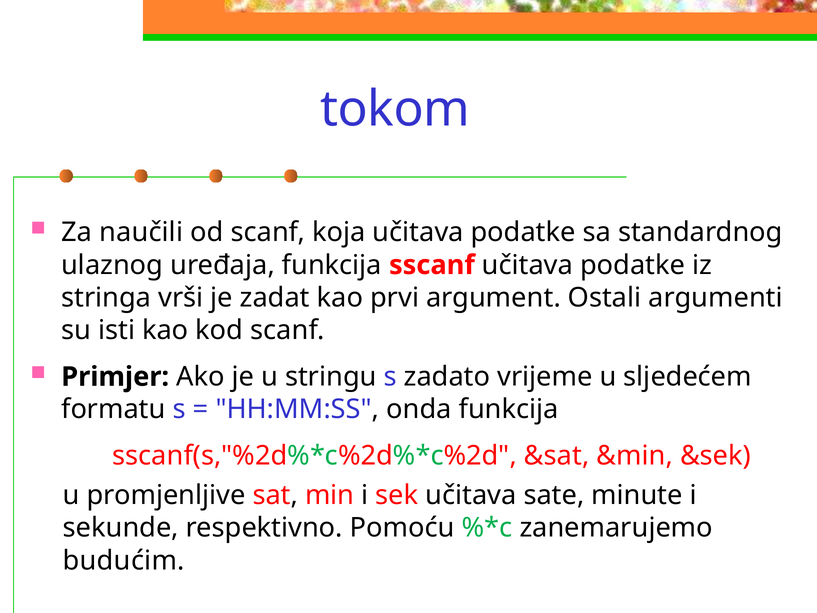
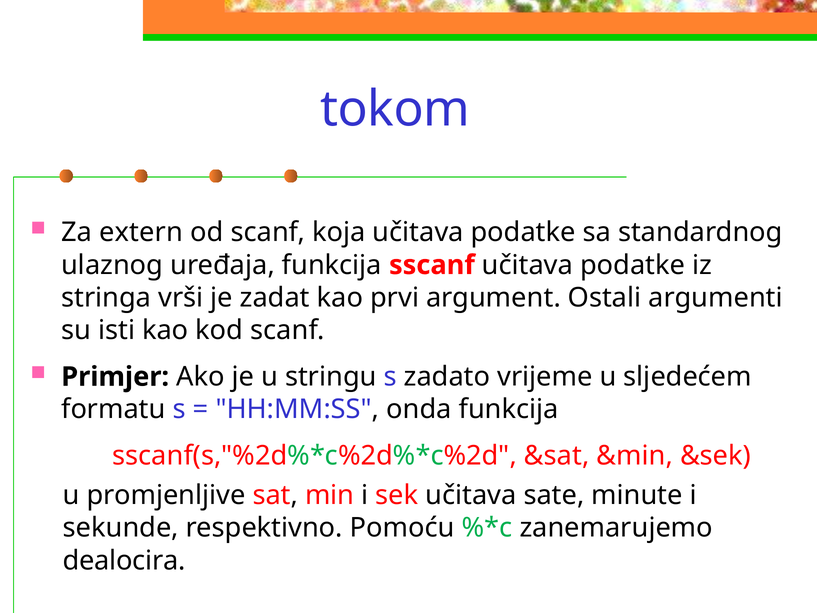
naučili: naučili -> extern (141, 232)
budućim: budućim -> dealocira (124, 560)
